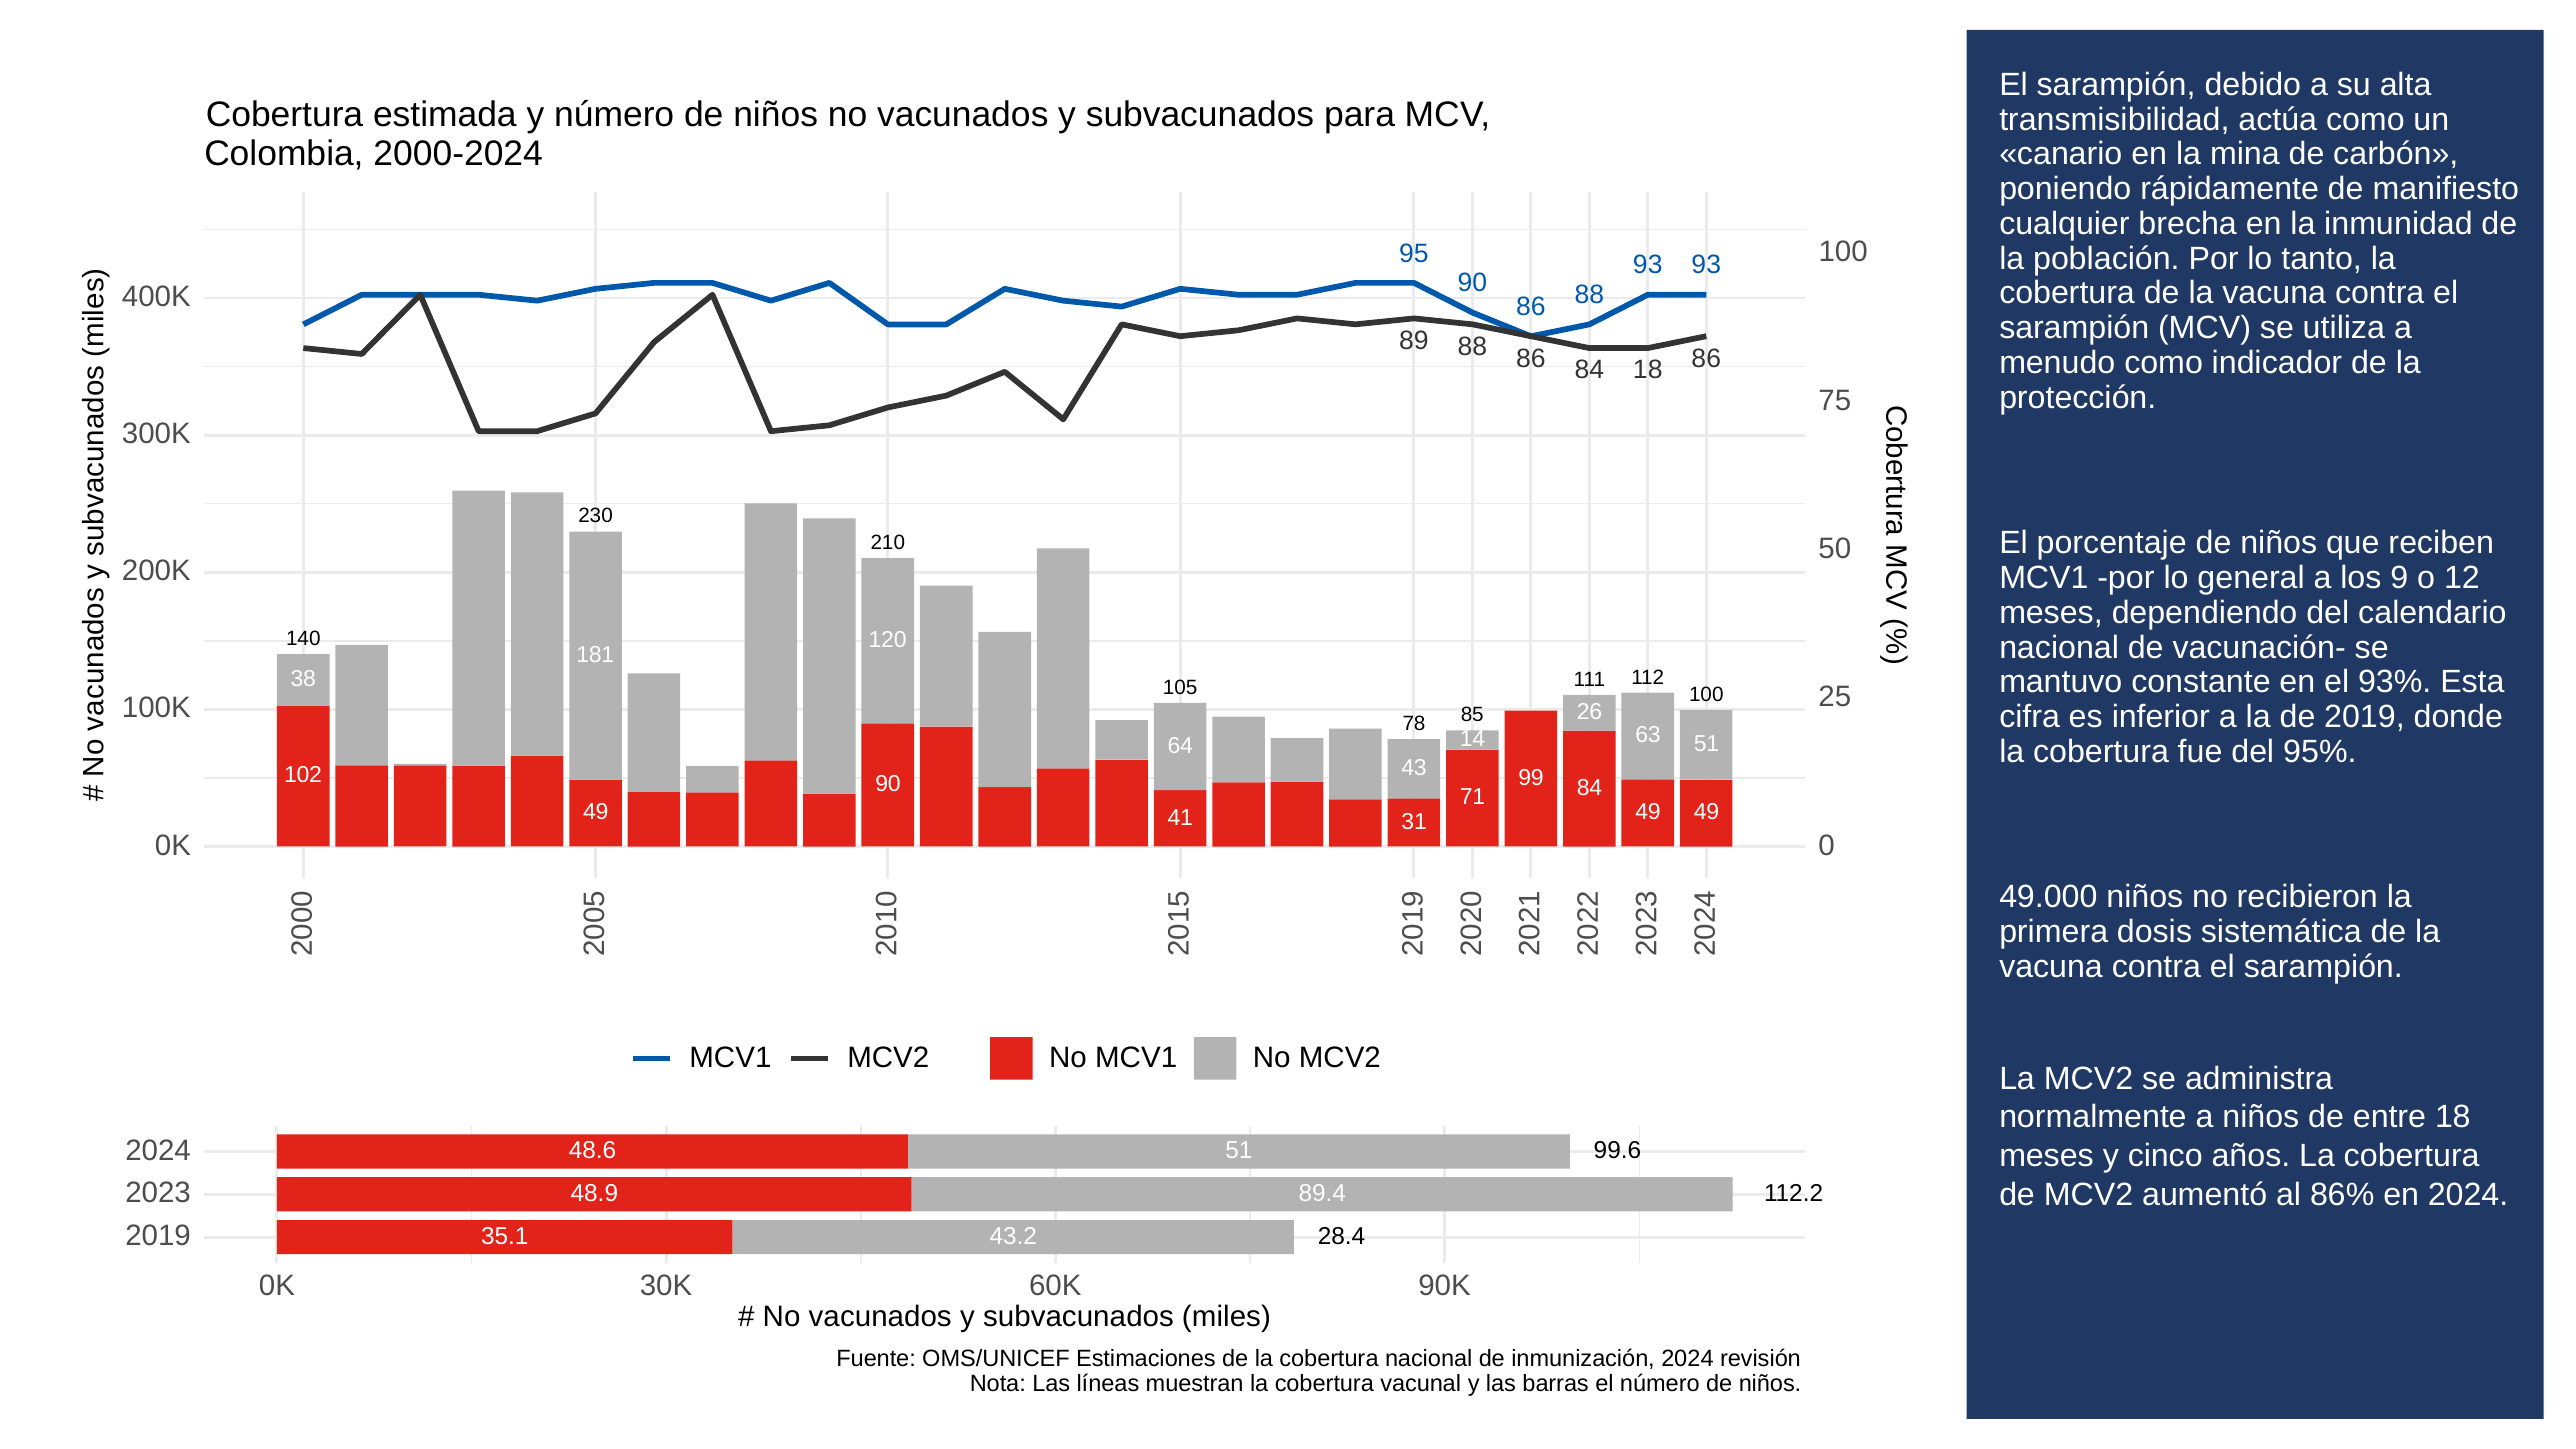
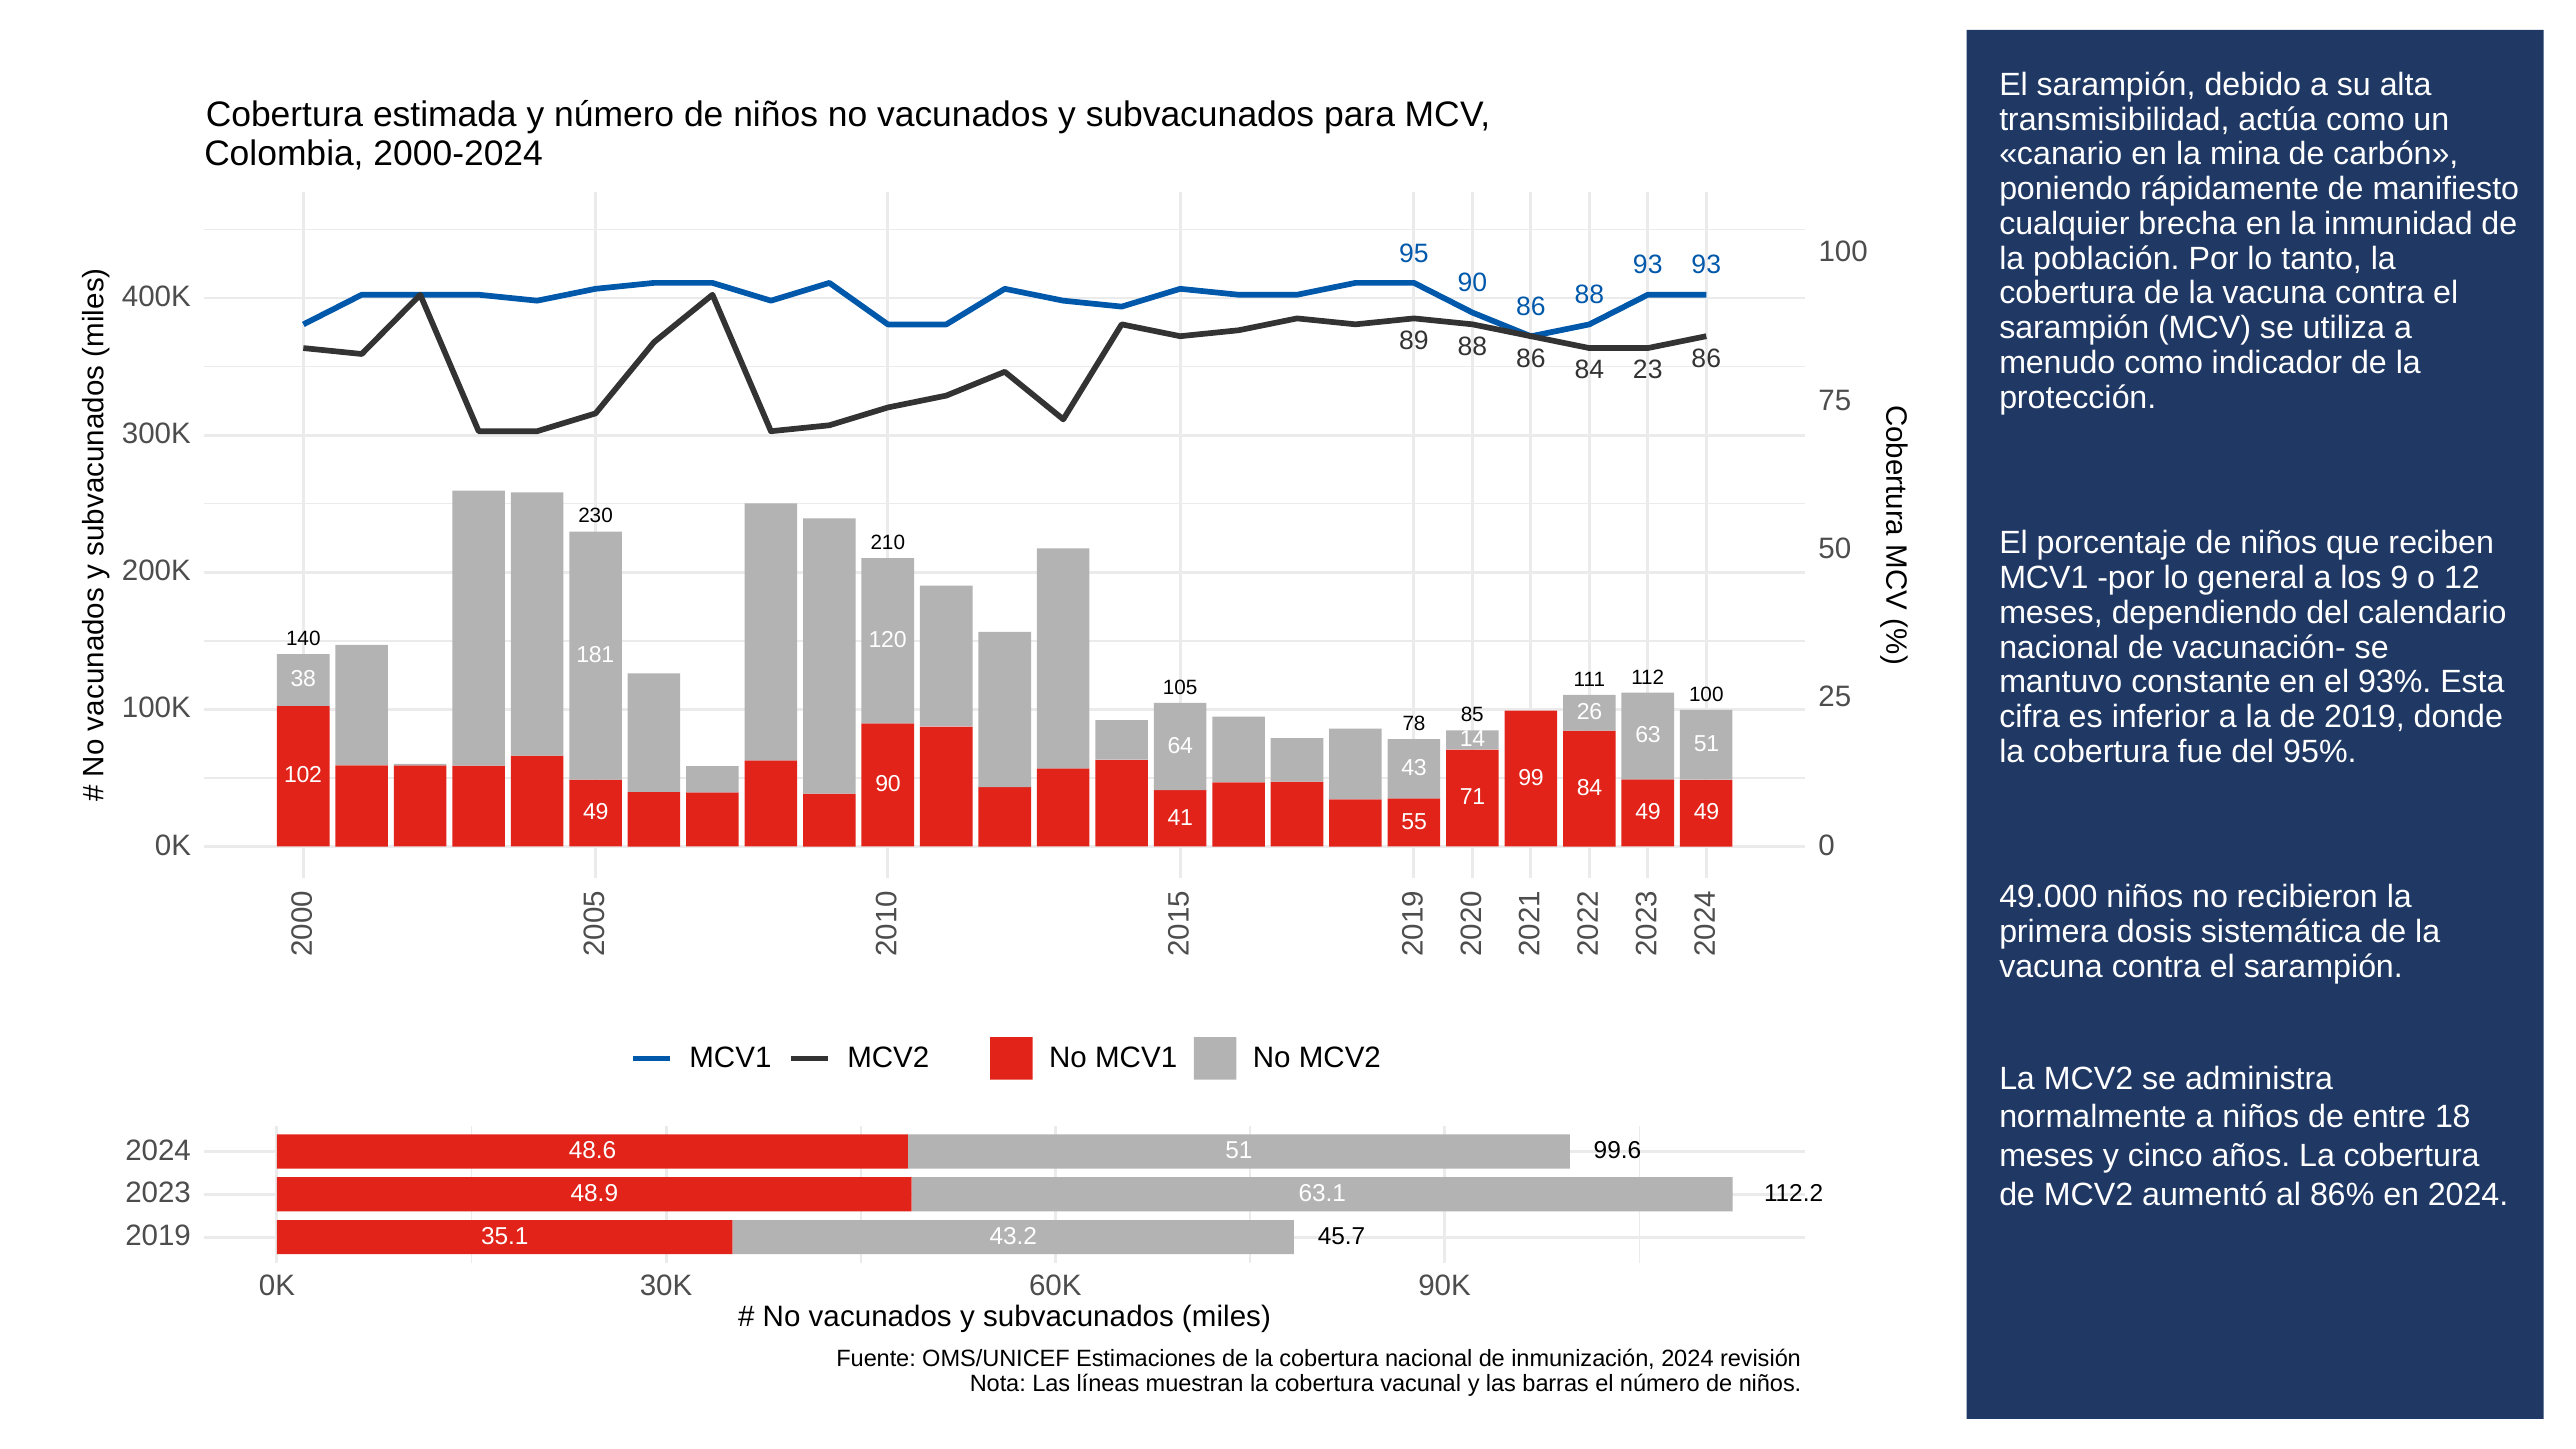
84 18: 18 -> 23 (1648, 370)
31: 31 -> 55 (1414, 821)
89.4: 89.4 -> 63.1 (1322, 1193)
28.4: 28.4 -> 45.7 (1341, 1236)
